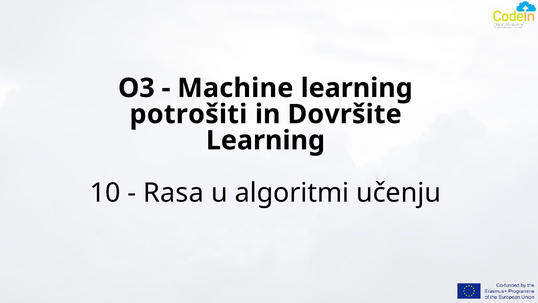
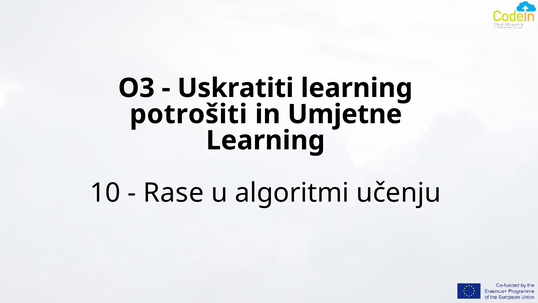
Machine: Machine -> Uskratiti (236, 88)
Dovršite: Dovršite -> Umjetne (345, 114)
Rasa: Rasa -> Rase (174, 193)
